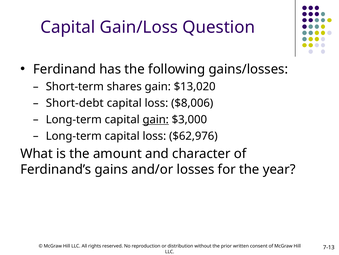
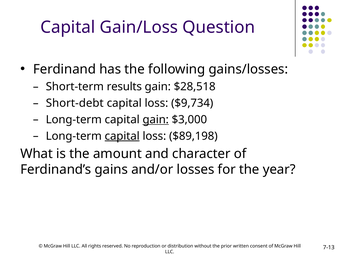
shares: shares -> results (124, 86)
$13,020: $13,020 -> $28,518 (195, 86)
$8,006: $8,006 -> $9,734 (192, 103)
capital underline: none -> present (122, 136)
$62,976: $62,976 -> $89,198 (193, 136)
